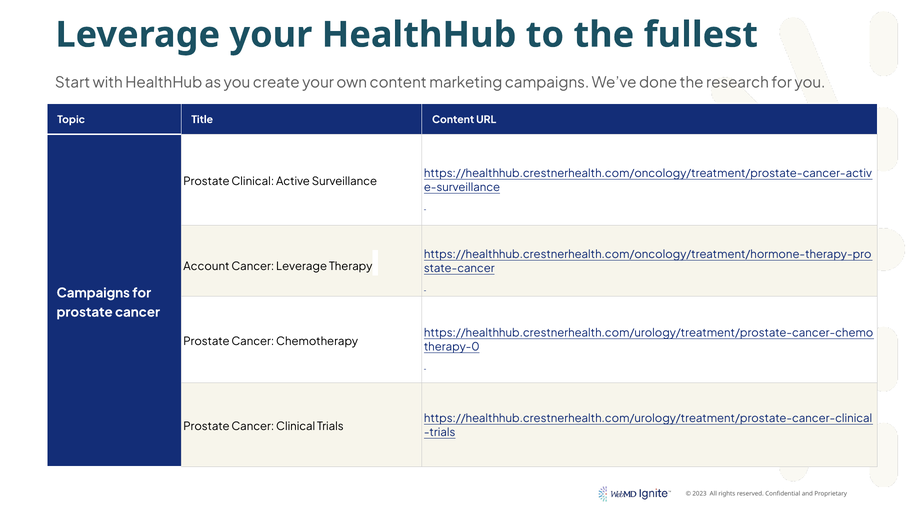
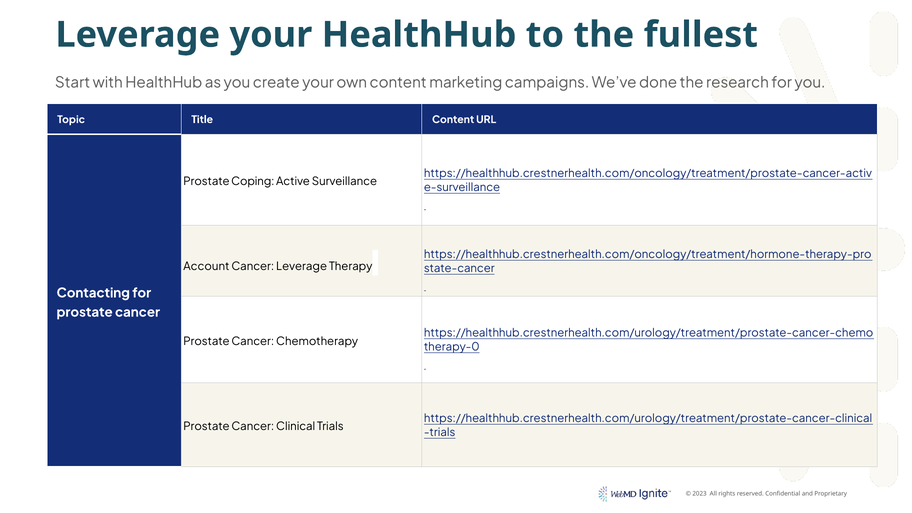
Prostate Clinical: Clinical -> Coping (253, 182)
Campaigns: Campaigns -> Contacting (93, 293)
